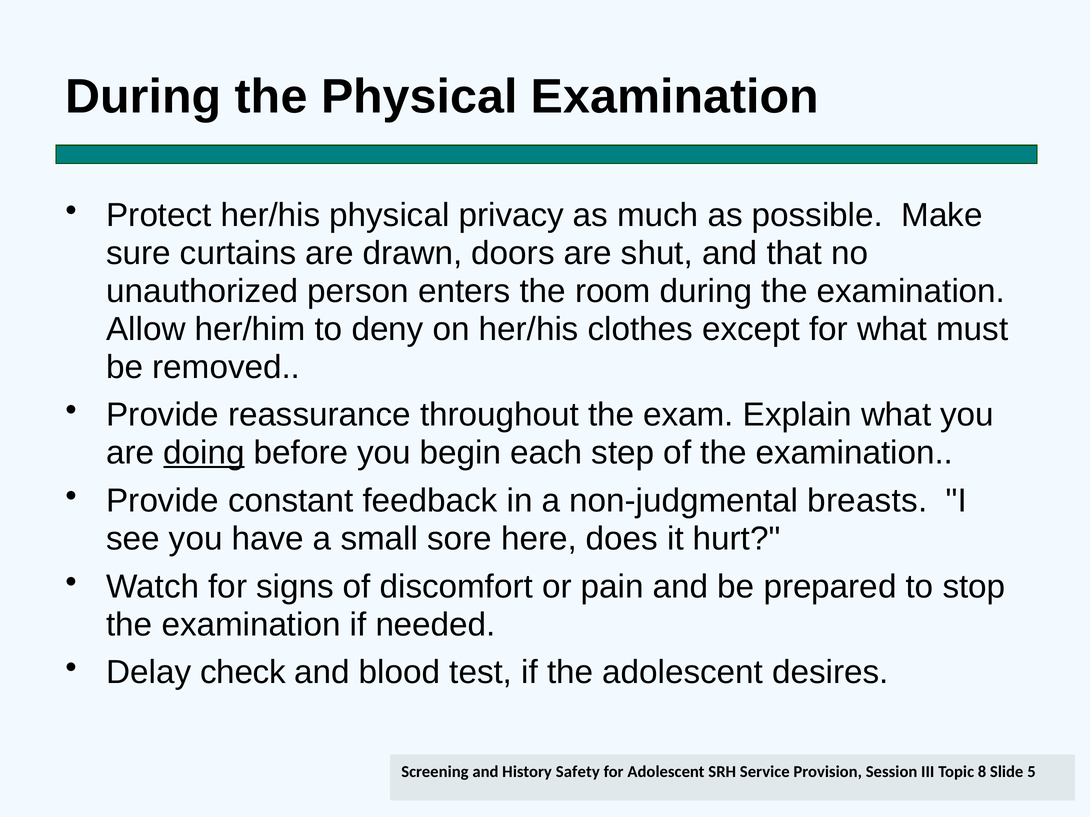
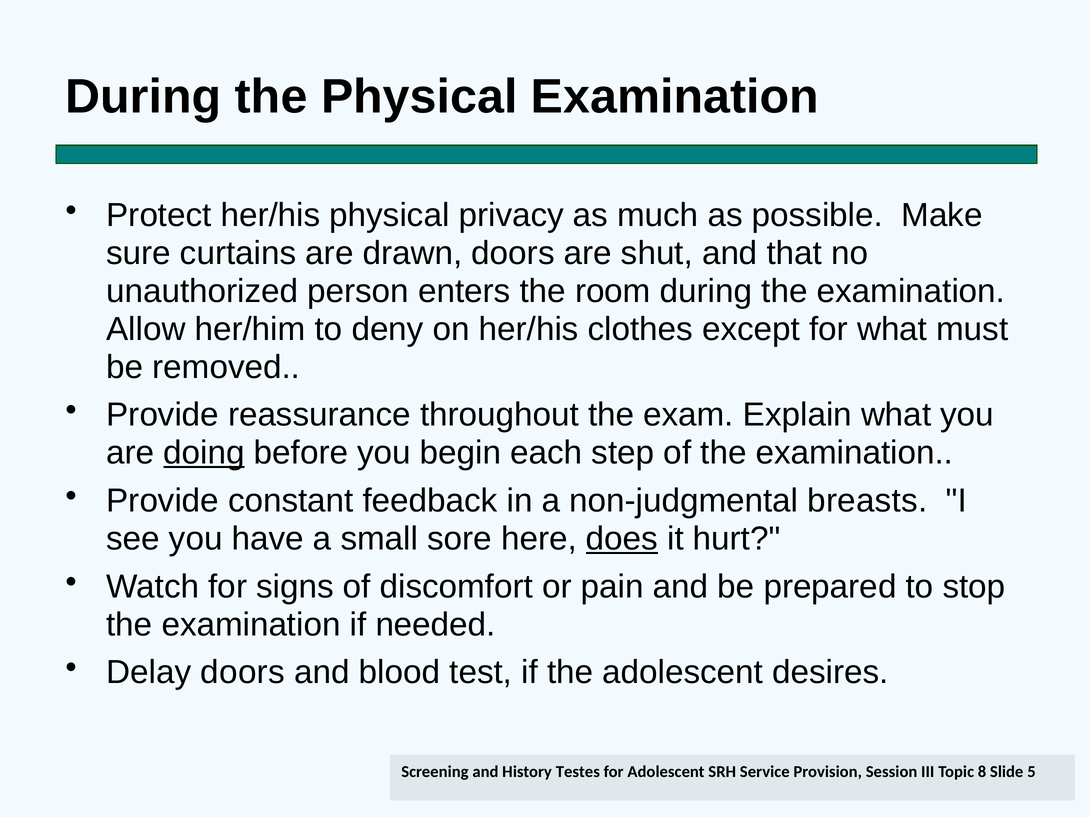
does underline: none -> present (622, 539)
Delay check: check -> doors (243, 673)
Safety: Safety -> Testes (578, 772)
